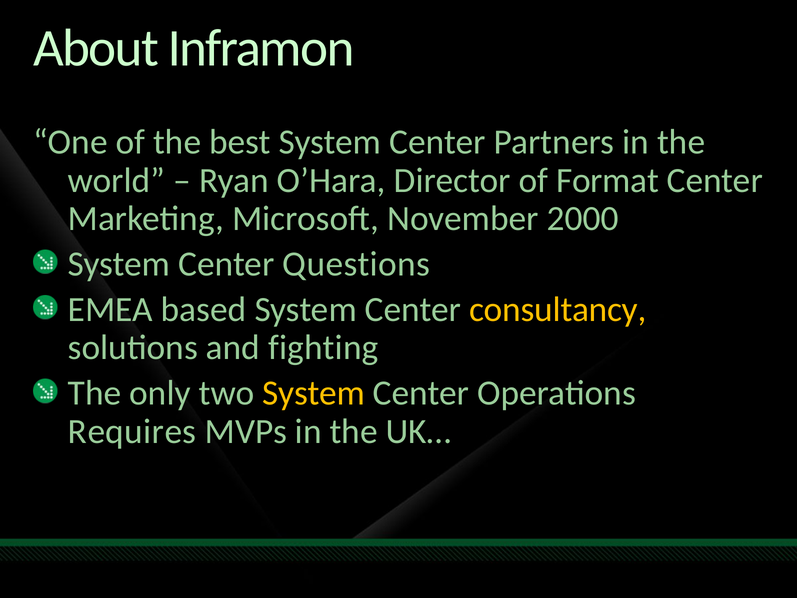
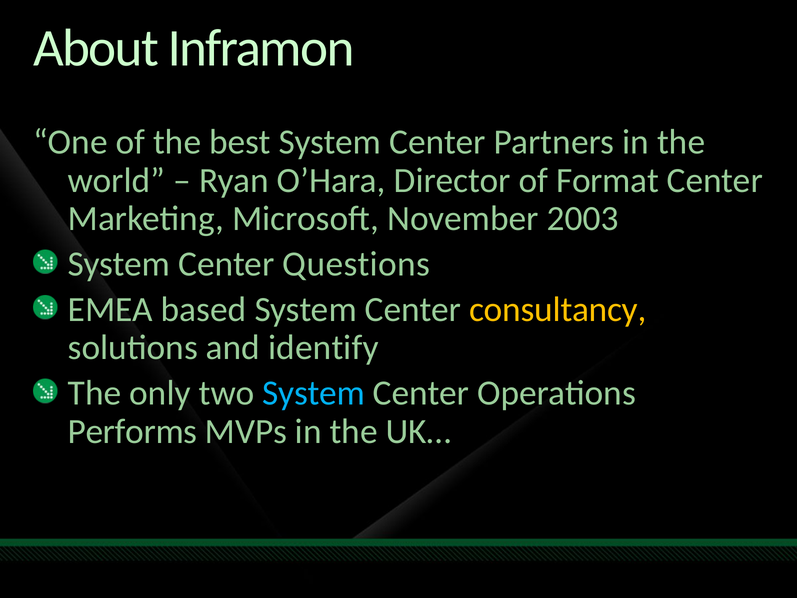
2000: 2000 -> 2003 (583, 219)
fighting: fighting -> identify (323, 348)
System colour: yellow -> light blue (314, 393)
Requires: Requires -> Performs (132, 431)
